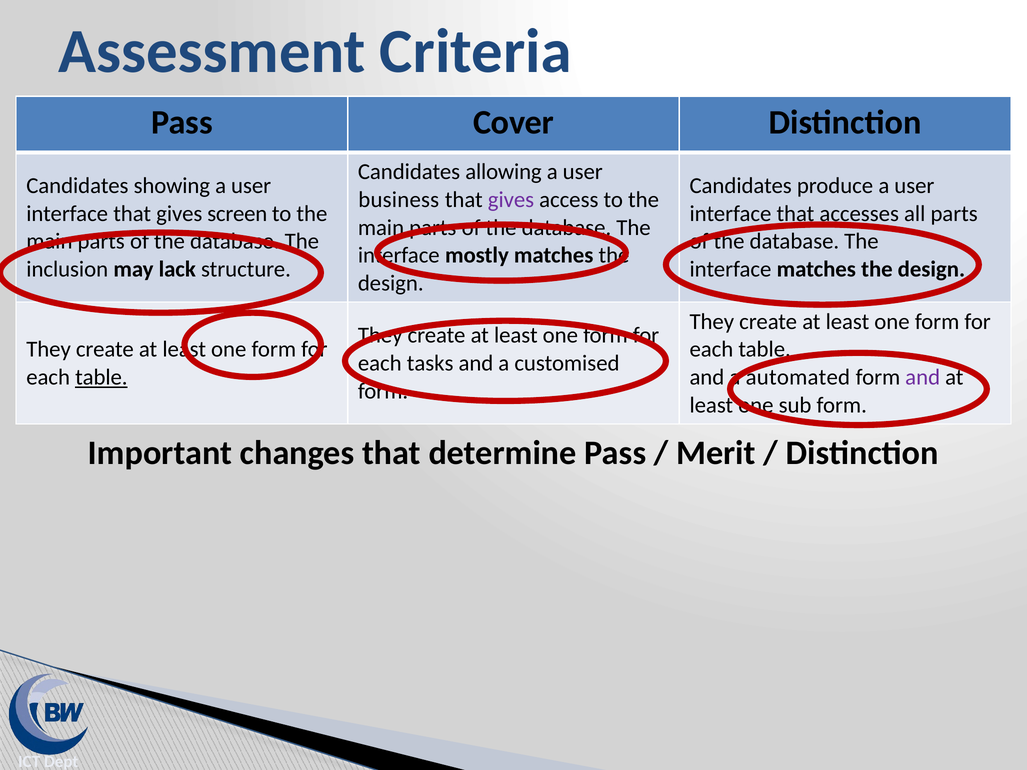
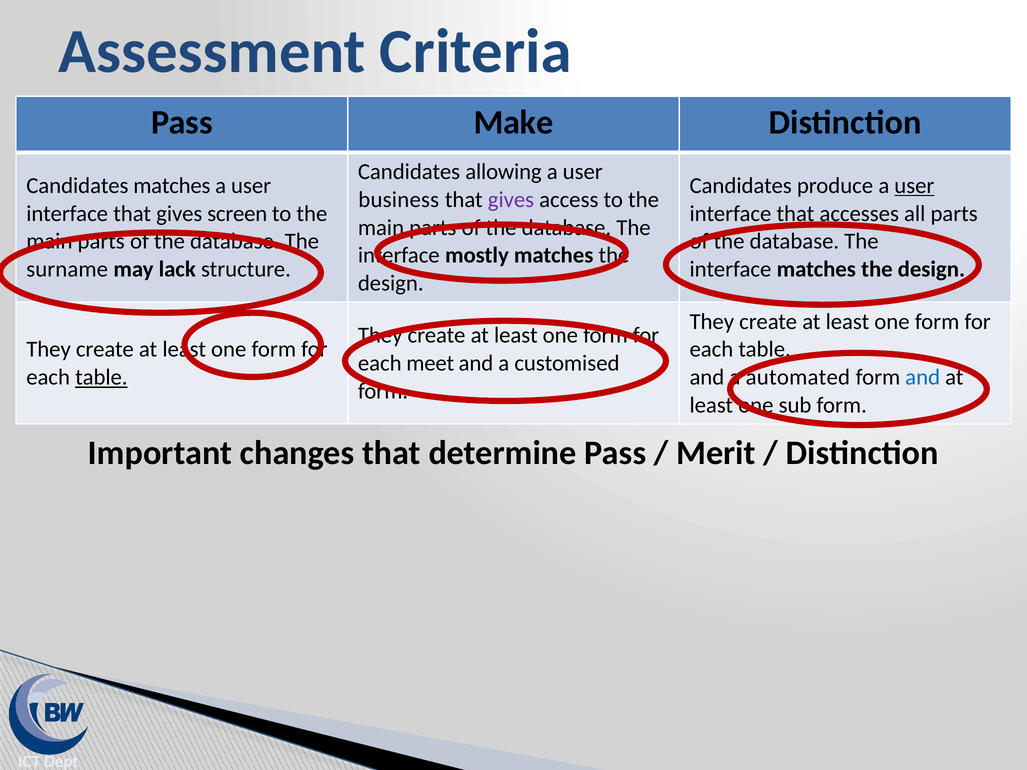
Cover: Cover -> Make (514, 123)
Candidates showing: showing -> matches (172, 186)
user underline: none -> present (914, 186)
inclusion: inclusion -> surname (67, 269)
tasks: tasks -> meet (430, 363)
and colour: purple -> blue (923, 377)
